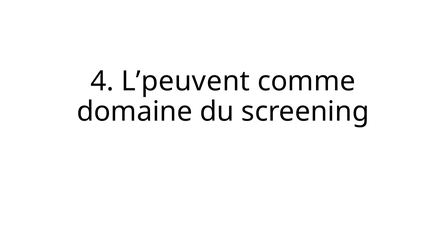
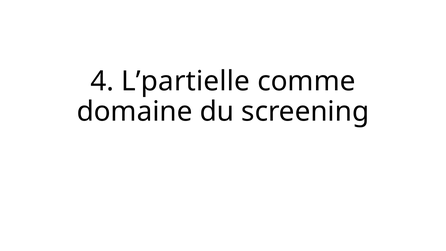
L’peuvent: L’peuvent -> L’partielle (186, 81)
